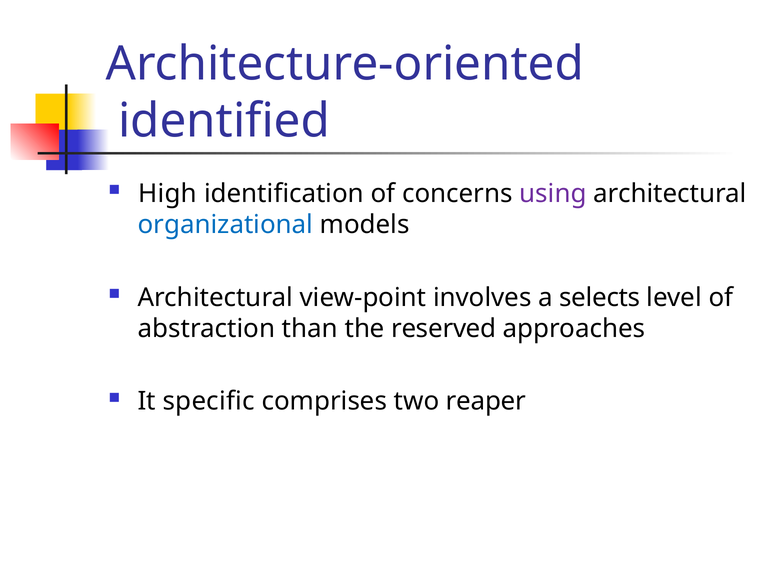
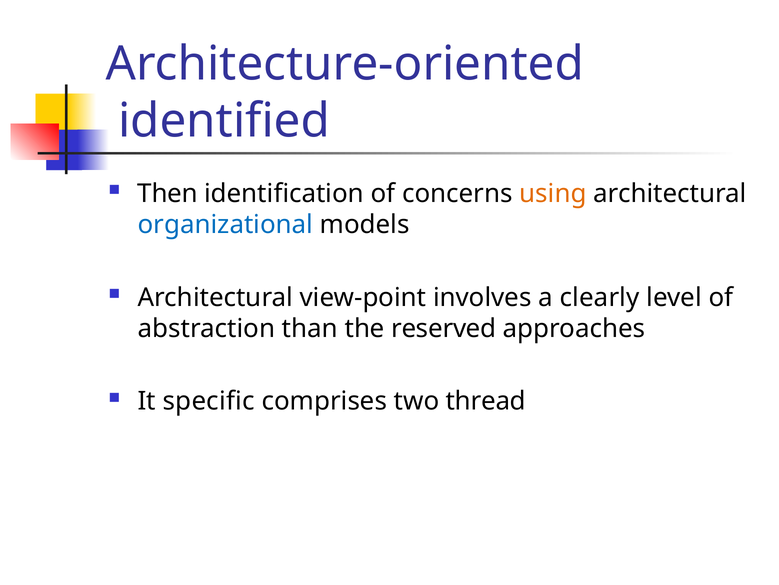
High: High -> Then (168, 193)
using colour: purple -> orange (553, 193)
selects: selects -> clearly (600, 297)
reaper: reaper -> thread (486, 401)
